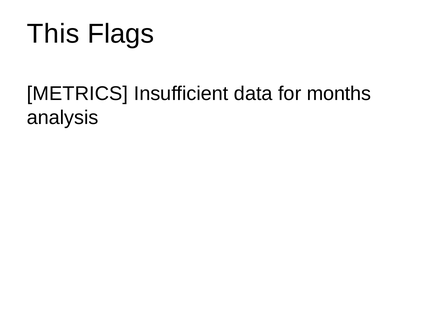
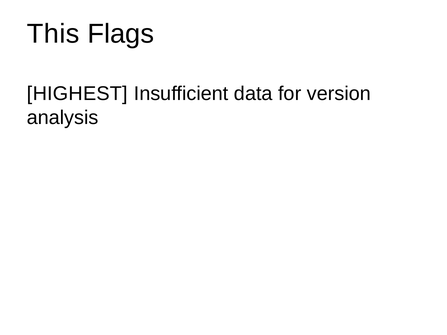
METRICS: METRICS -> HIGHEST (77, 94)
months: months -> version (339, 94)
